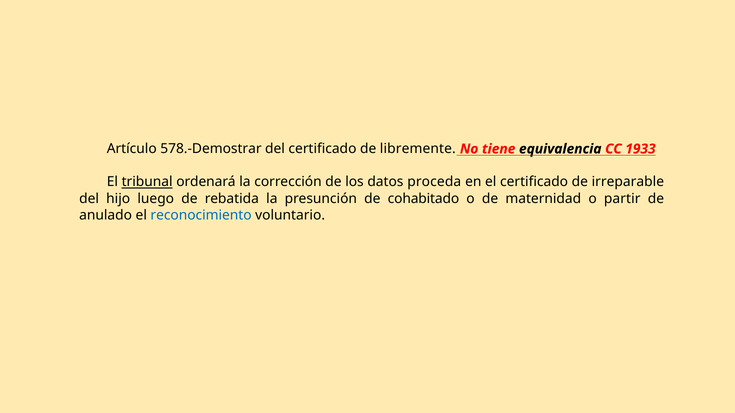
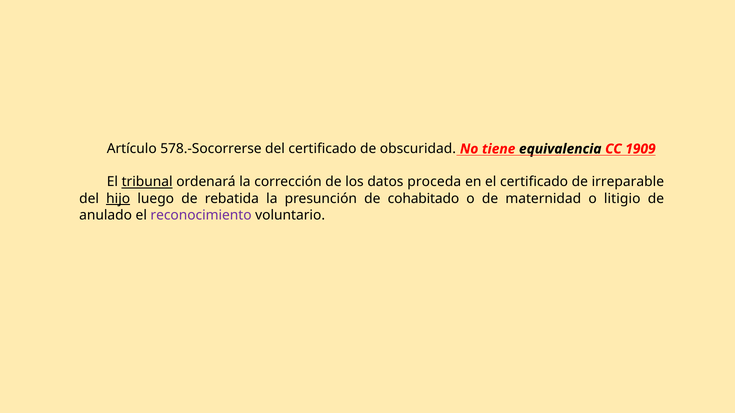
578.-Demostrar: 578.-Demostrar -> 578.-Socorrerse (211, 149)
libremente: libremente -> obscuridad (418, 149)
1933: 1933 -> 1909 (640, 149)
hijo underline: none -> present (118, 199)
partir: partir -> litigio (622, 199)
reconocimiento colour: blue -> purple (201, 215)
